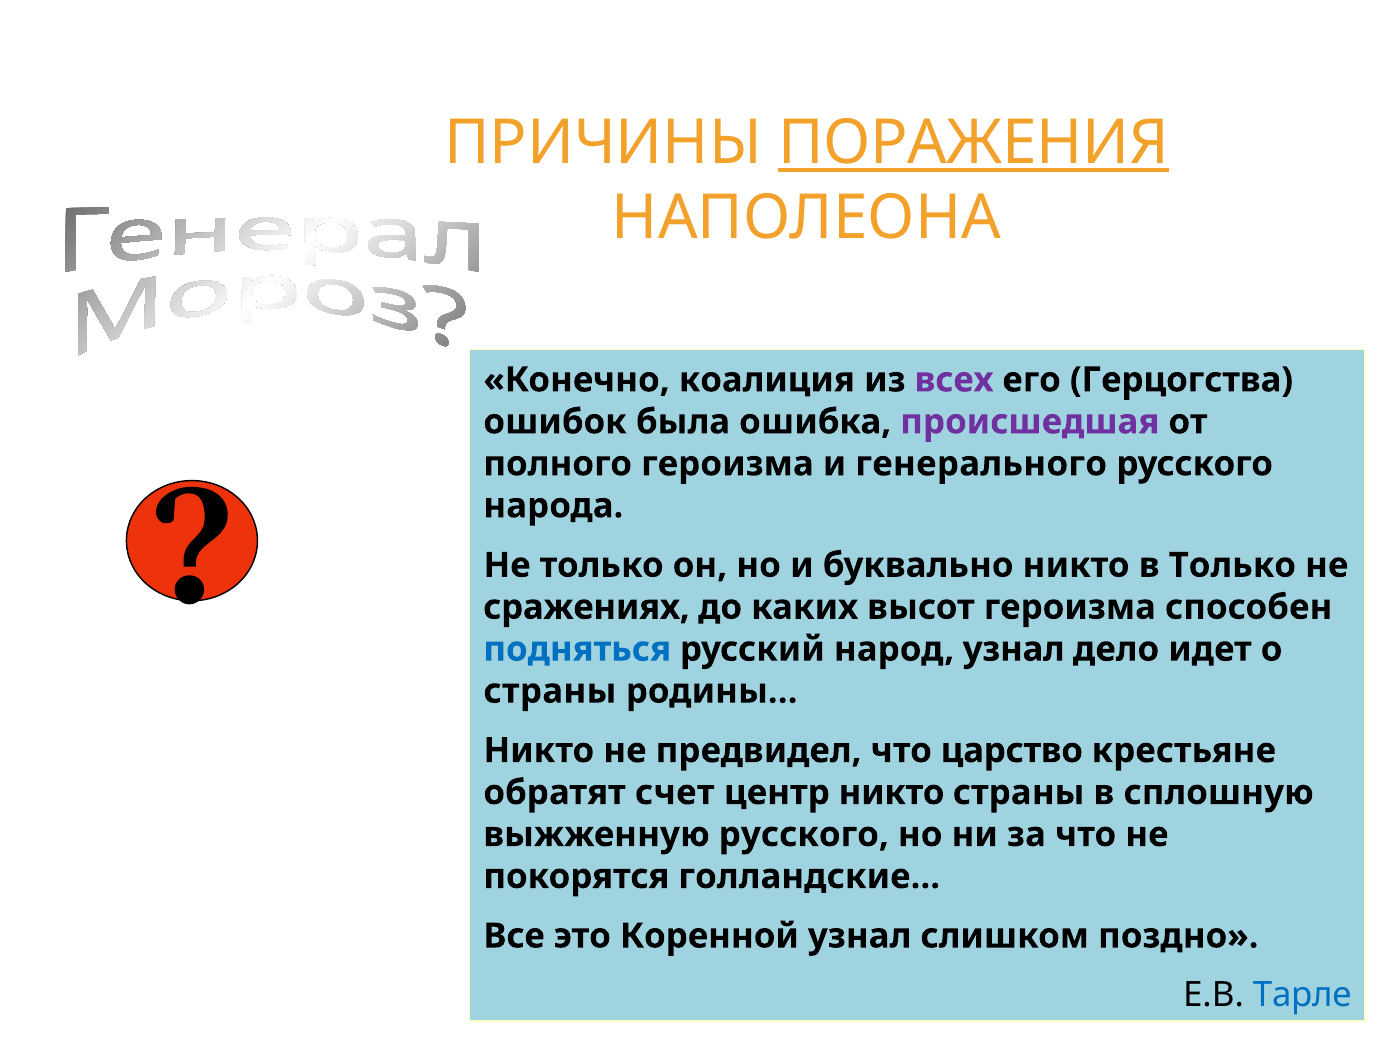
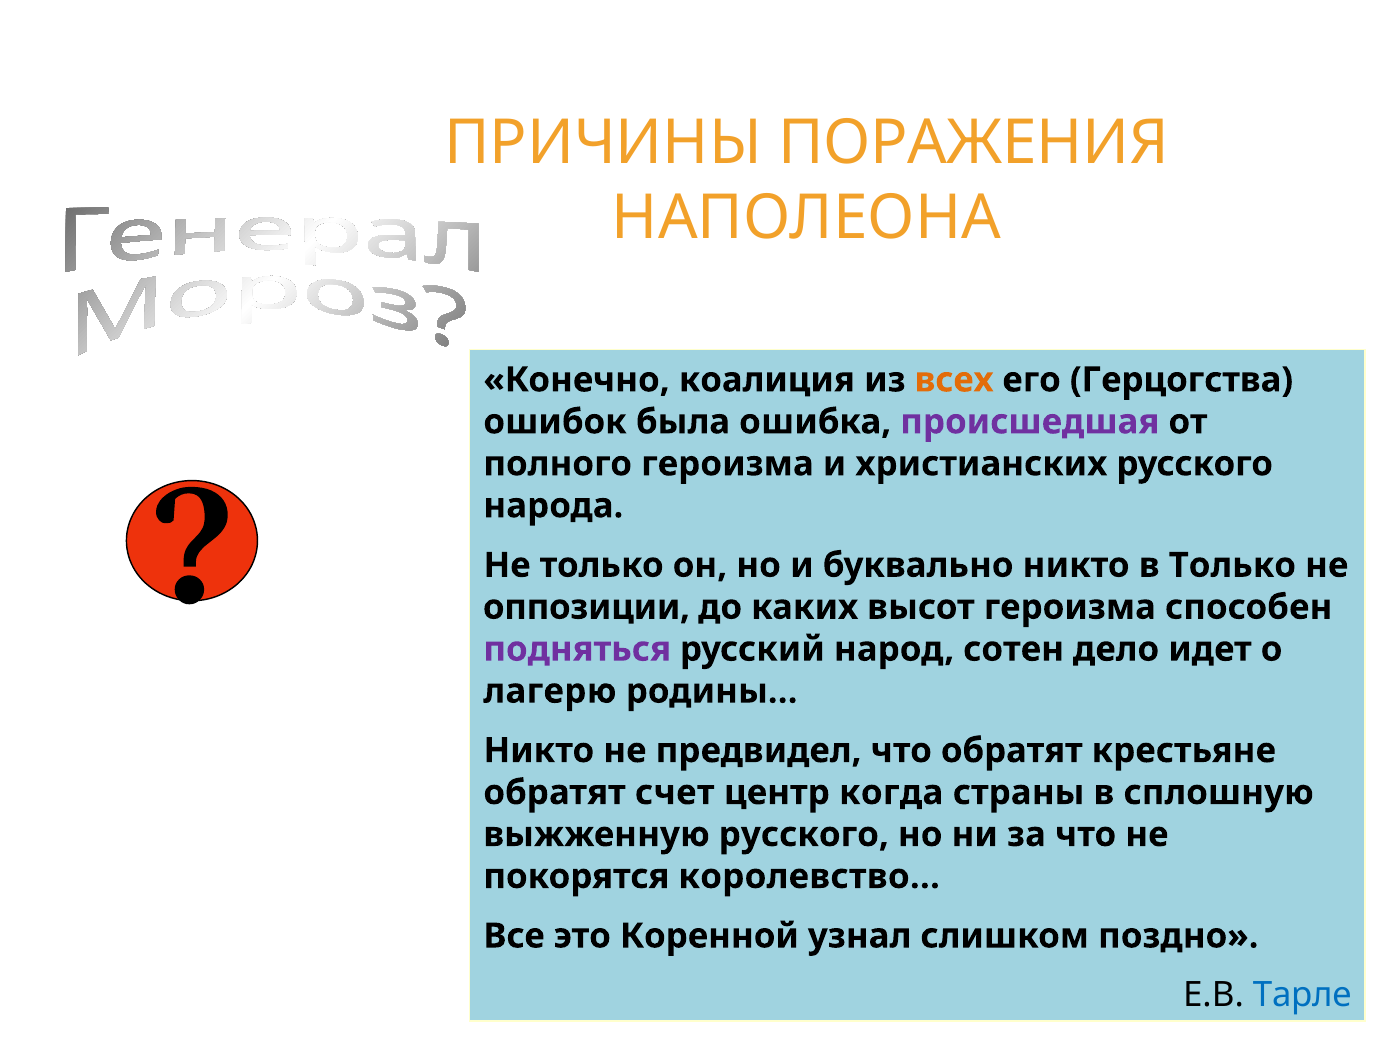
ПОРАЖЕНИЯ underline: present -> none (974, 143)
всех colour: purple -> orange (954, 380)
генерального: генерального -> христианских (981, 464)
сражениях: сражениях -> оппозиции (586, 607)
подняться colour: blue -> purple (577, 649)
народ узнал: узнал -> сотен (1014, 649)
страны: страны -> лагерю (550, 691)
что царство: царство -> обратят (1012, 750)
центр никто: никто -> когда (891, 792)
голландские: голландские -> королевство (809, 876)
